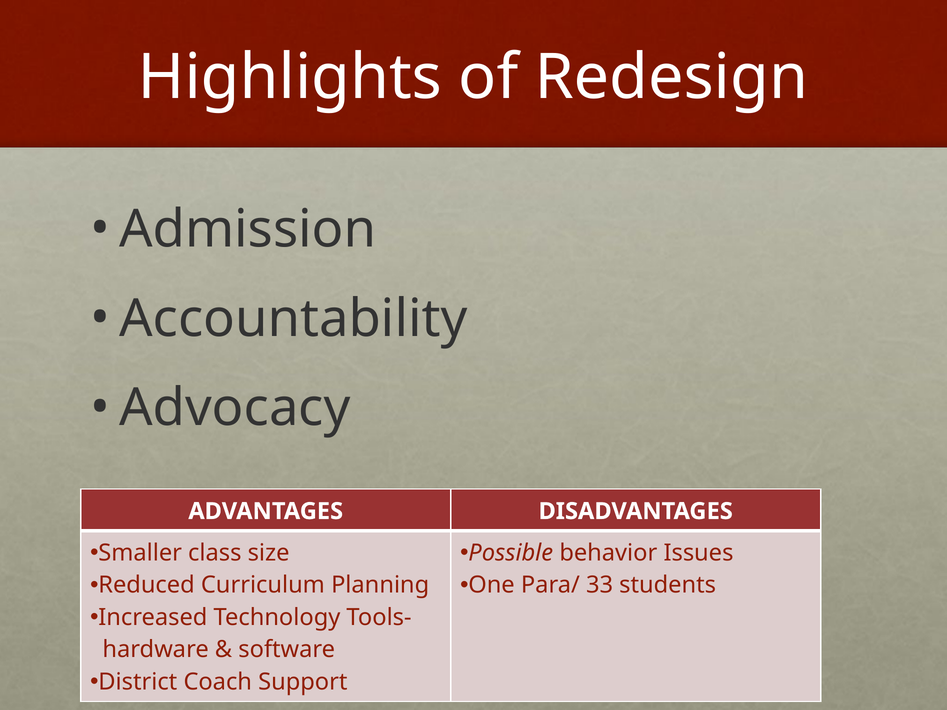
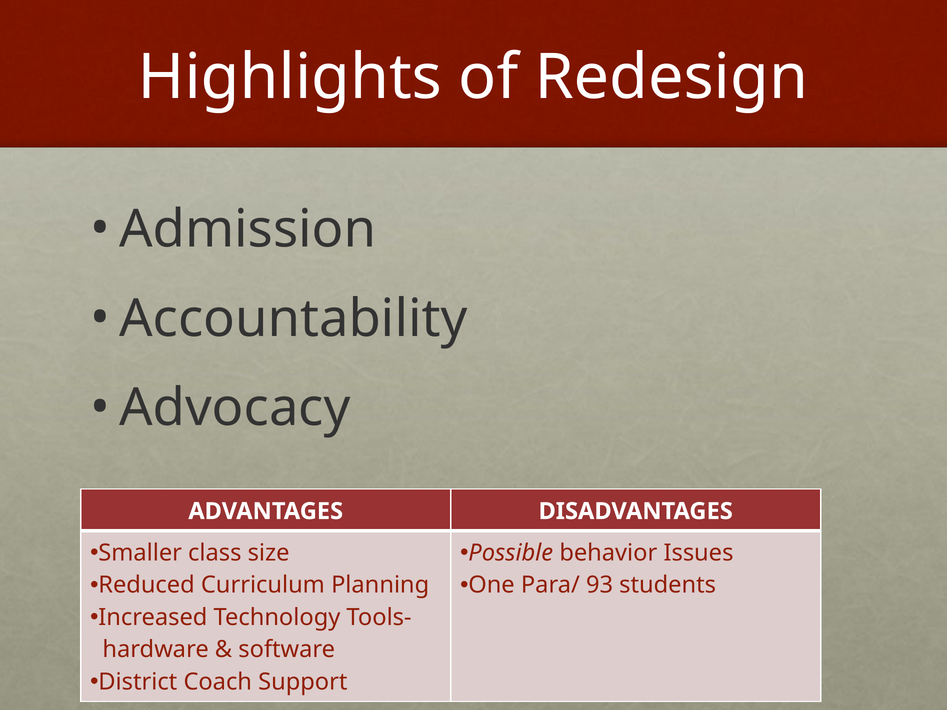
33: 33 -> 93 (600, 585)
